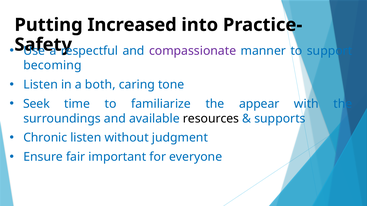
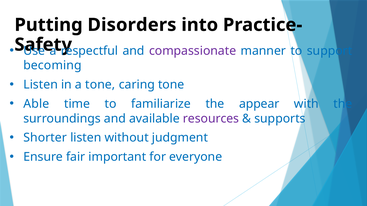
Increased: Increased -> Disorders (132, 25)
a both: both -> tone (100, 85)
Seek: Seek -> Able (36, 104)
resources colour: black -> purple (211, 119)
Chronic: Chronic -> Shorter (45, 138)
